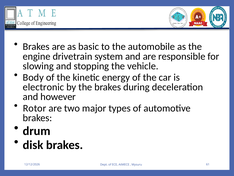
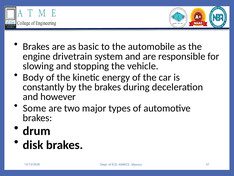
electronic: electronic -> constantly (44, 87)
Rotor: Rotor -> Some (35, 108)
